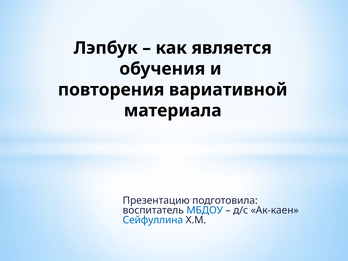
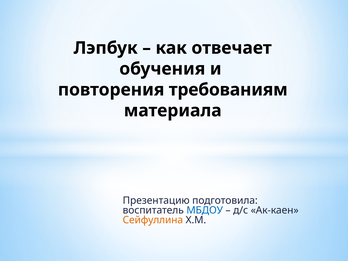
является: является -> отвечает (232, 48)
вариативной: вариативной -> требованиям (228, 90)
Сейфуллина colour: blue -> orange (153, 220)
